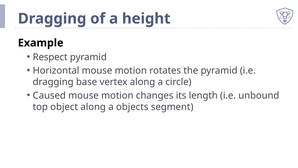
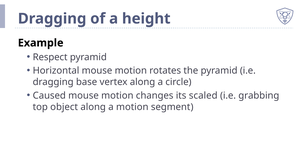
length: length -> scaled (203, 95)
unbound: unbound -> grabbing (259, 95)
a objects: objects -> motion (132, 107)
